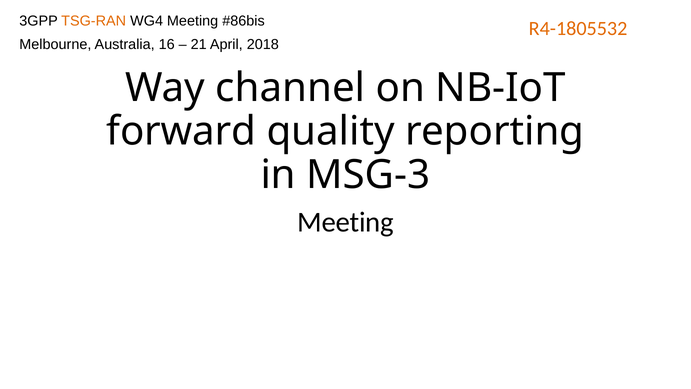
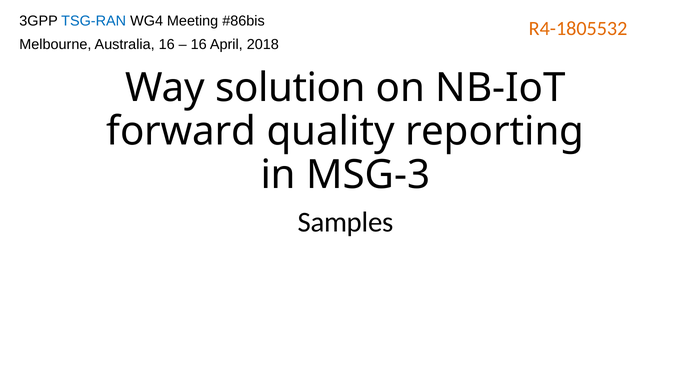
TSG-RAN colour: orange -> blue (94, 21)
21: 21 -> 16 (199, 45)
channel: channel -> solution (290, 88)
Meeting: Meeting -> Samples (346, 222)
